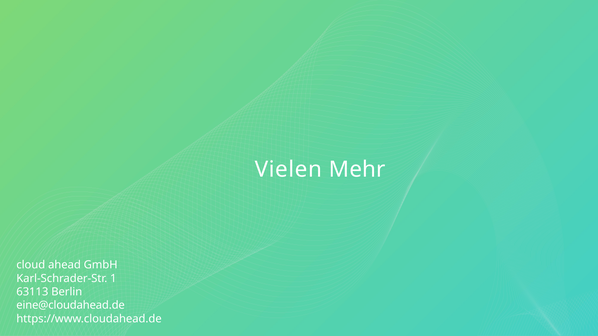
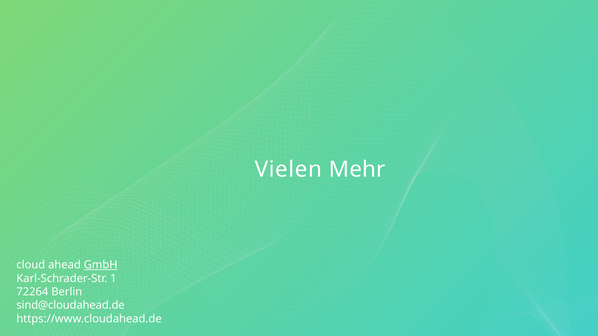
GmbH underline: none -> present (101, 265)
63113: 63113 -> 72264 (32, 292)
eine@cloudahead.de: eine@cloudahead.de -> sind@cloudahead.de (71, 306)
